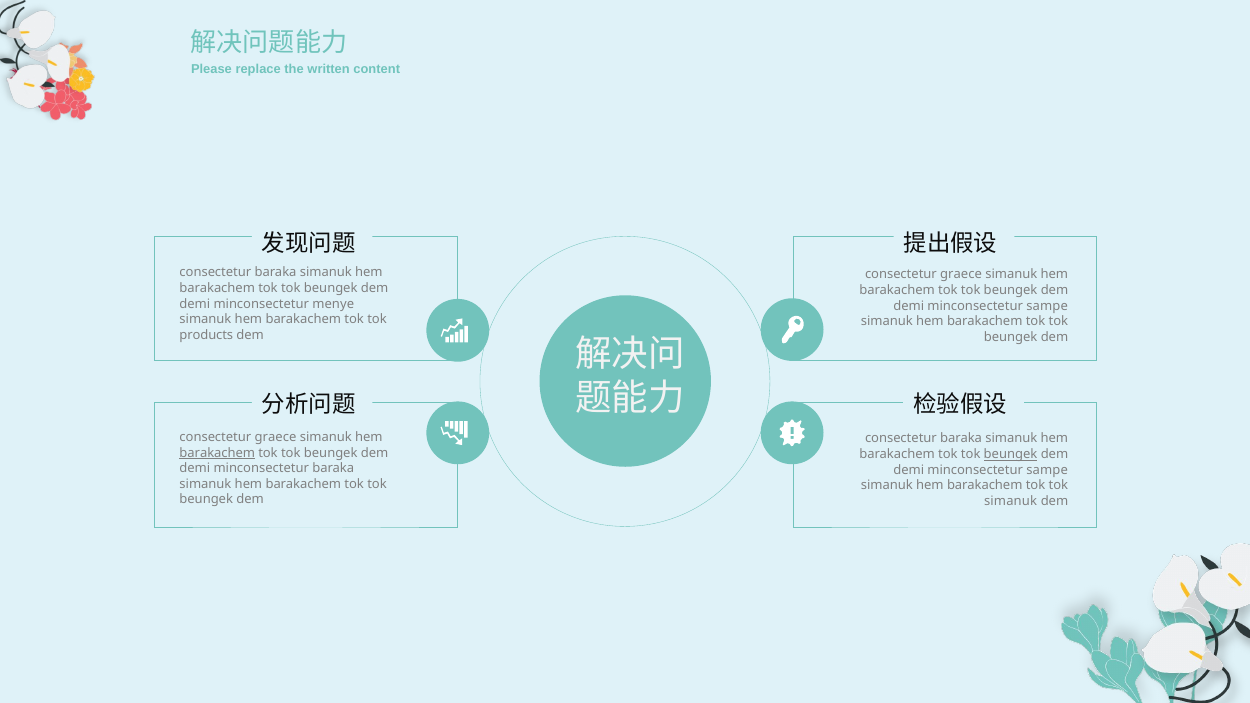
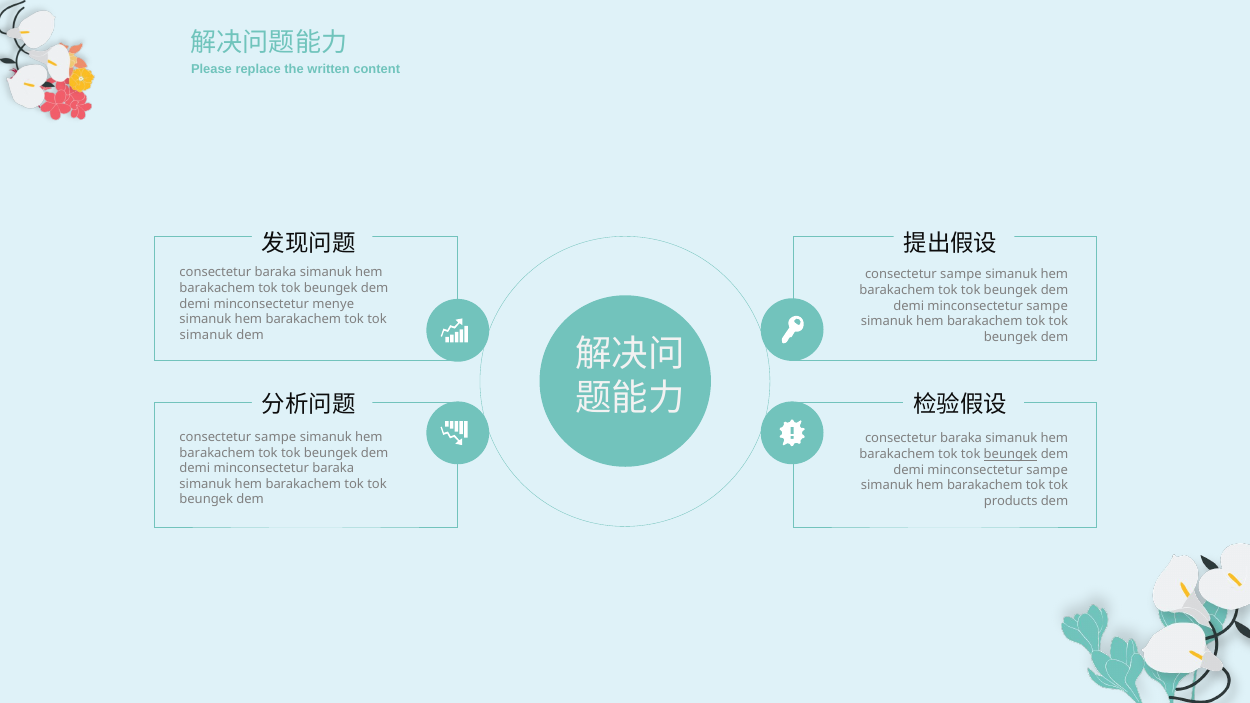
graece: graece -> sampe (961, 275)
products: products -> simanuk (206, 335)
graece: graece -> sampe (276, 437)
barakachem underline: present -> none (217, 453)
simanuk: simanuk -> products (1011, 501)
